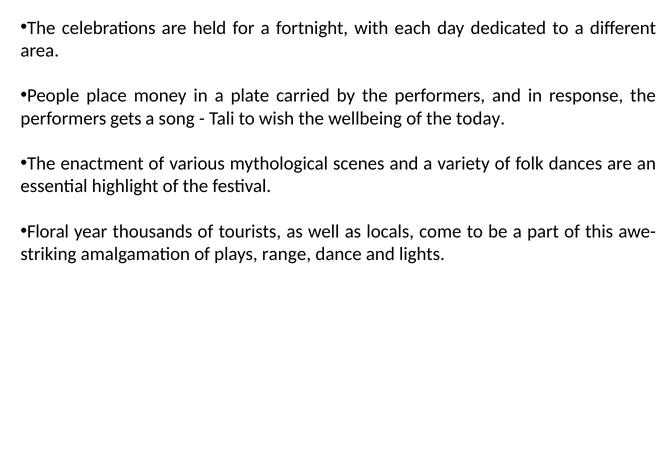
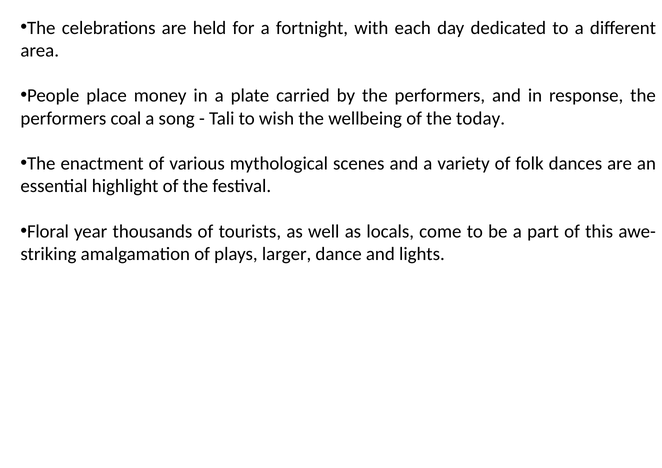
gets: gets -> coal (126, 118)
range: range -> larger (287, 254)
